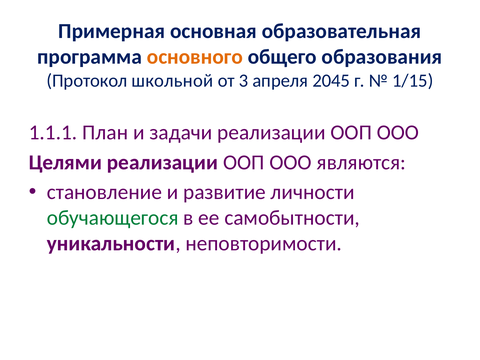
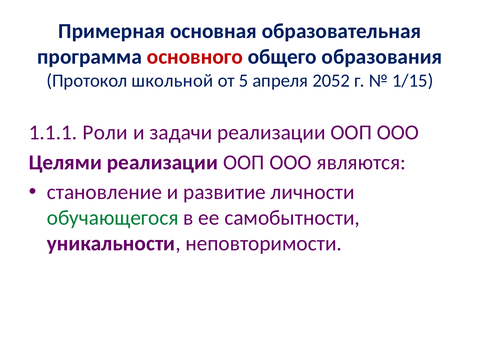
основного colour: orange -> red (195, 57)
3: 3 -> 5 (244, 81)
2045: 2045 -> 2052 (331, 81)
План: План -> Роли (105, 132)
